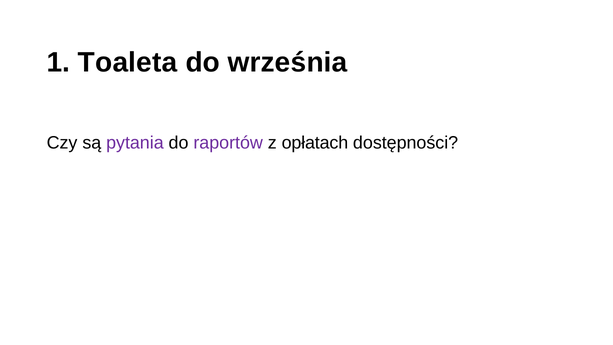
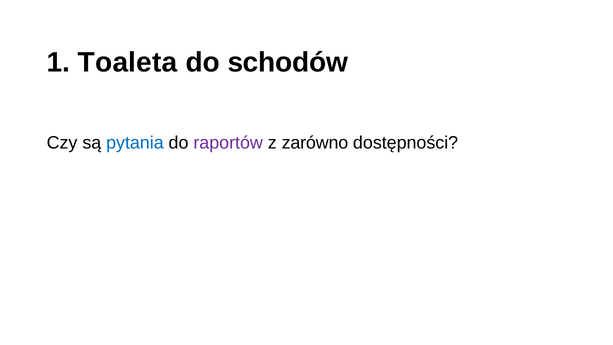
września: września -> schodów (288, 63)
pytania colour: purple -> blue (135, 143)
opłatach: opłatach -> zarówno (315, 143)
